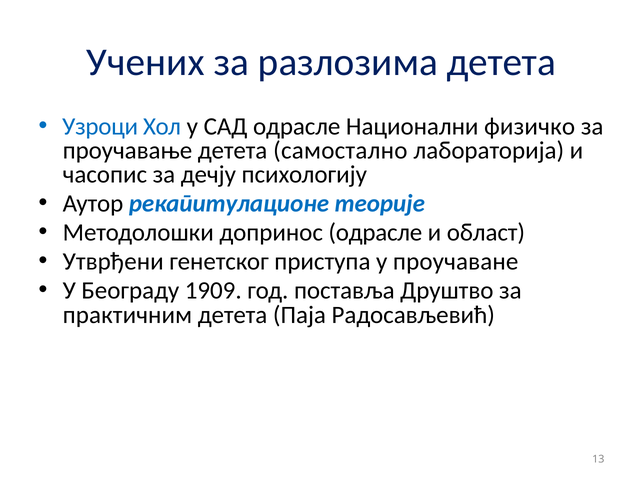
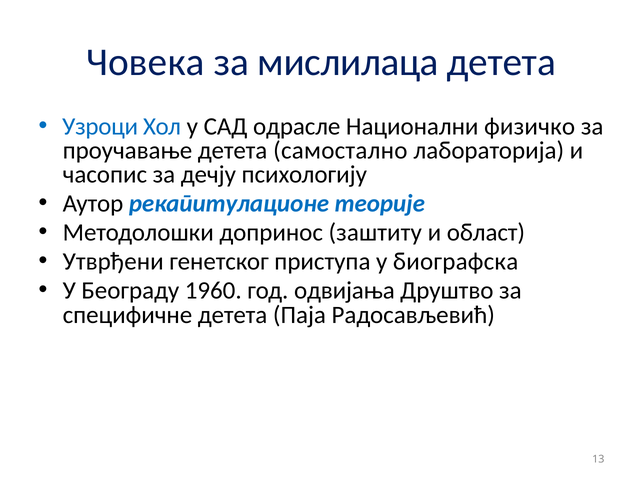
Учених: Учених -> Човека (145, 62)
разлозима: разлозима -> мислилаца (348, 62)
допринос одрасле: одрасле -> заштиту (375, 233)
проучаване: проучаване -> биографска (456, 262)
1909: 1909 -> 1960 (213, 291)
поставља: поставља -> одвијања (344, 291)
практичним: практичним -> специфичне (127, 315)
